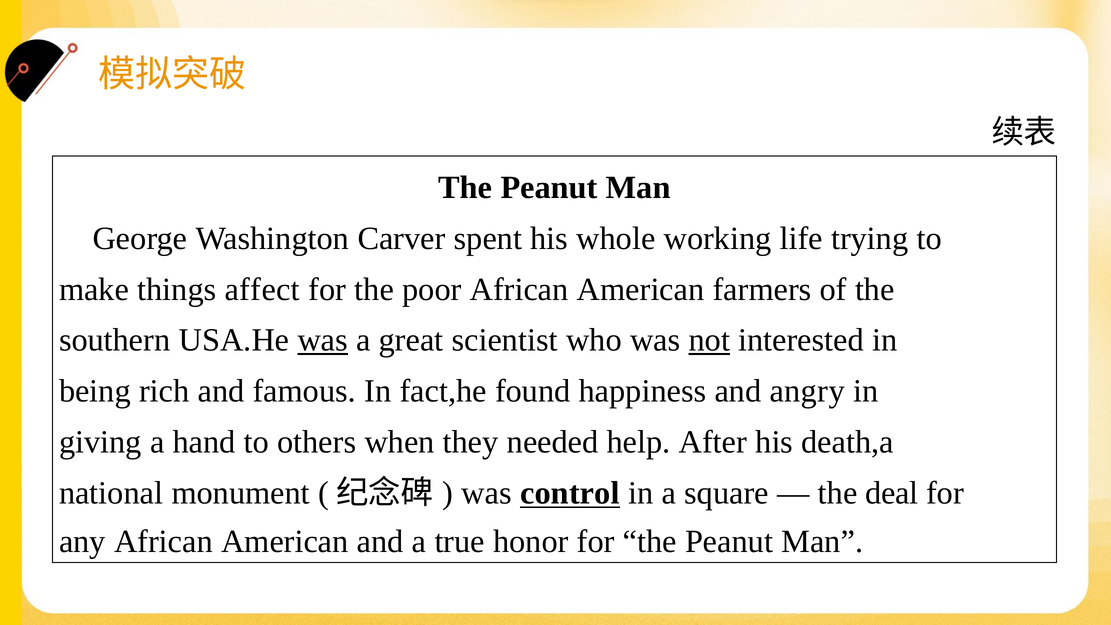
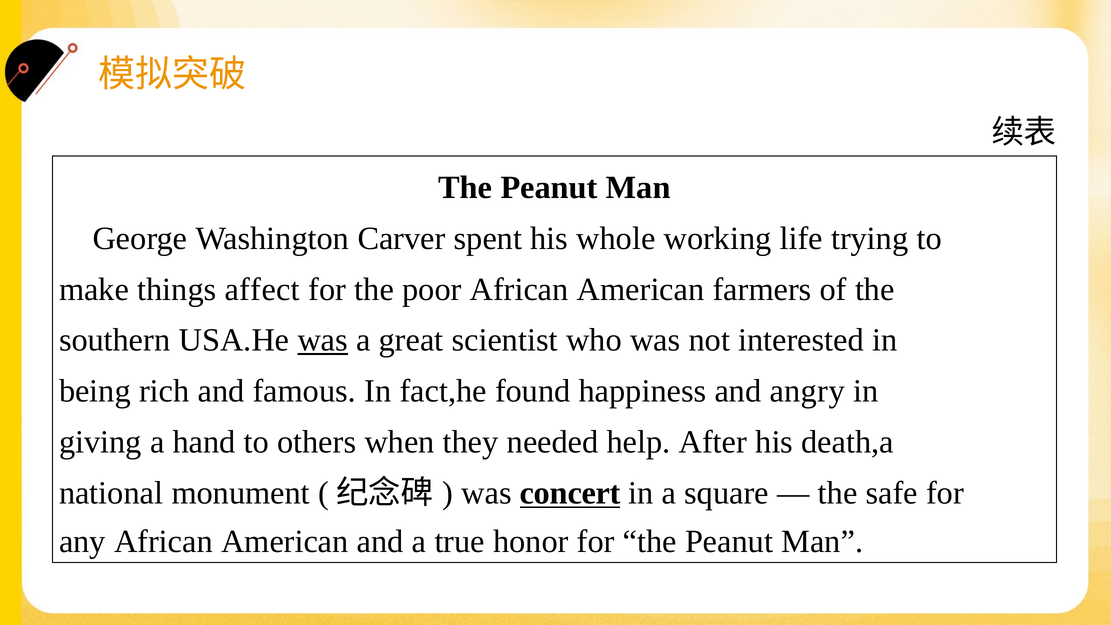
not underline: present -> none (709, 340)
control: control -> concert (570, 493)
deal: deal -> safe (892, 493)
